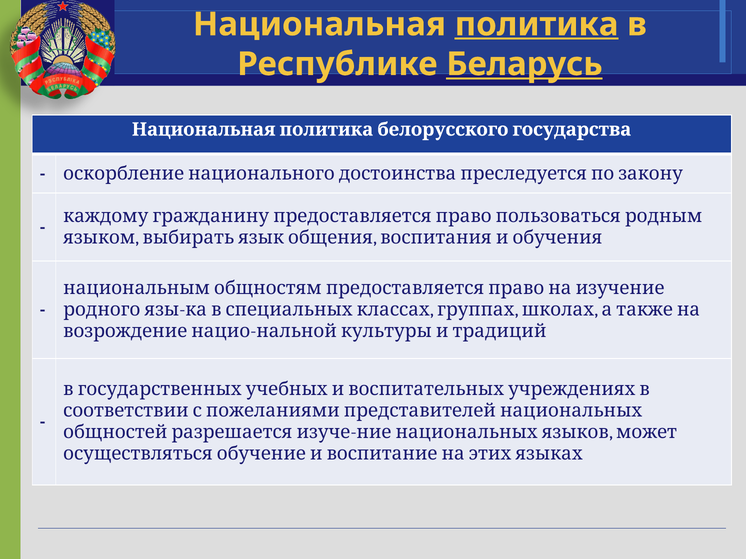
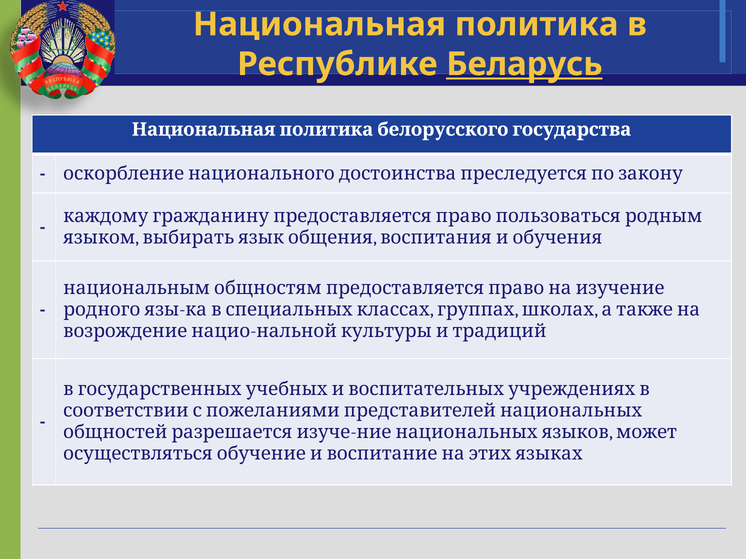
политика underline: present -> none (537, 24)
